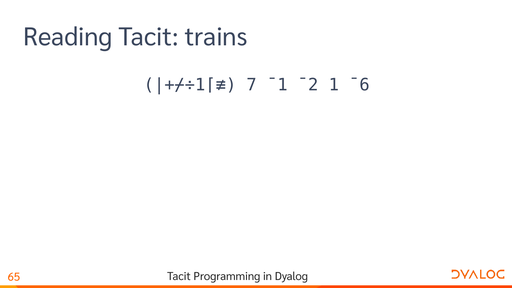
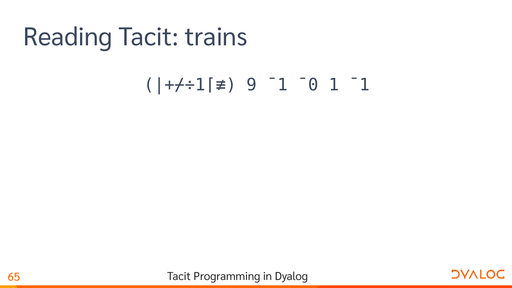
7: 7 -> 9 (252, 85)
¯2: ¯2 -> ¯0 (308, 85)
1 ¯6: ¯6 -> ¯1 (360, 85)
